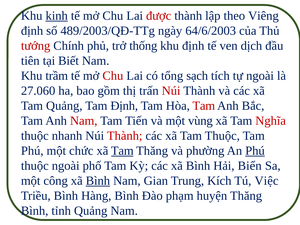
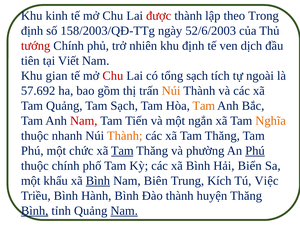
kinh underline: present -> none (57, 16)
Viêng: Viêng -> Trong (263, 16)
489/2003/QĐ-TTg: 489/2003/QĐ-TTg -> 158/2003/QĐ-TTg (108, 31)
64/6/2003: 64/6/2003 -> 52/6/2003 (211, 31)
thống: thống -> nhiên (143, 46)
Biết: Biết -> Viết (69, 61)
trầm: trầm -> gian (57, 76)
27.060: 27.060 -> 57.692 (38, 91)
Núi colour: red -> orange (171, 91)
Tam Định: Định -> Sạch (124, 106)
Tam colour: red -> orange (204, 106)
vùng: vùng -> ngắn (200, 121)
Nghĩa colour: red -> orange (271, 121)
Thành colour: red -> orange (125, 136)
các xã Tam Thuộc: Thuộc -> Thăng (222, 136)
thuộc ngoài: ngoài -> chính (66, 166)
công: công -> khẩu (56, 181)
Gian: Gian -> Biên (156, 181)
Hàng: Hàng -> Hành (96, 196)
Đào phạm: phạm -> thành (180, 196)
Bình underline: none -> present (35, 211)
Nam underline: none -> present (124, 211)
